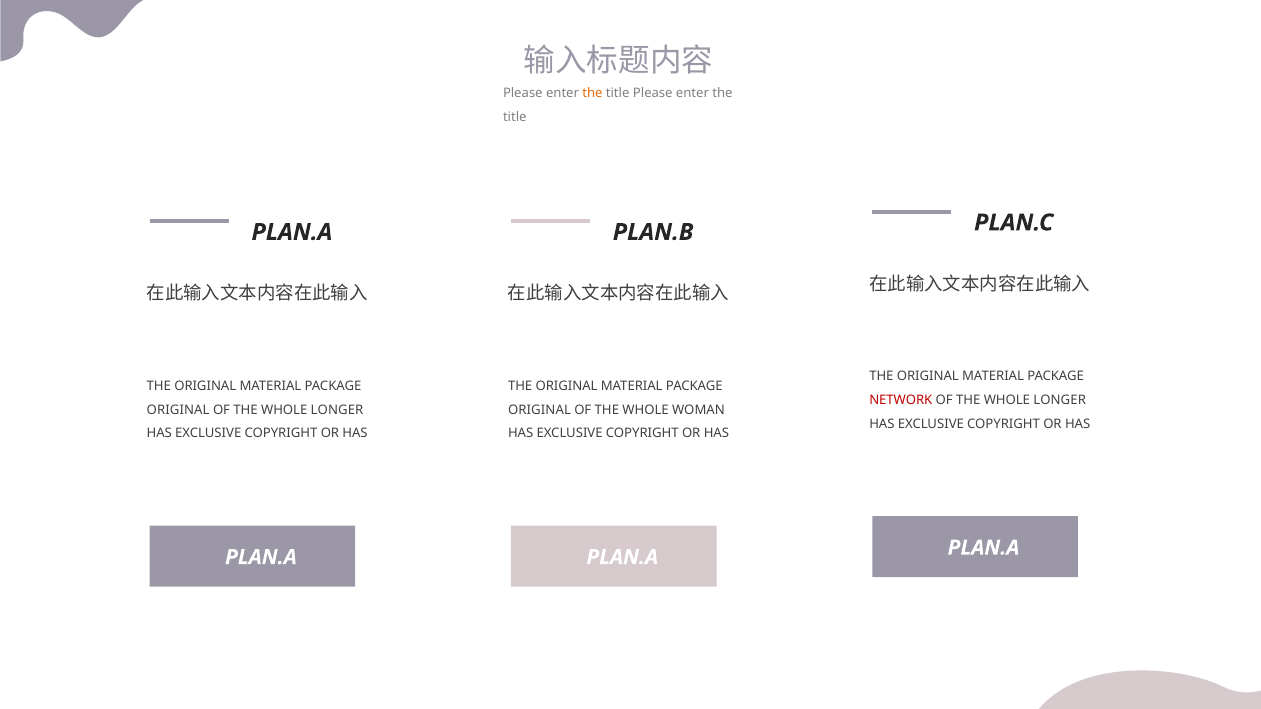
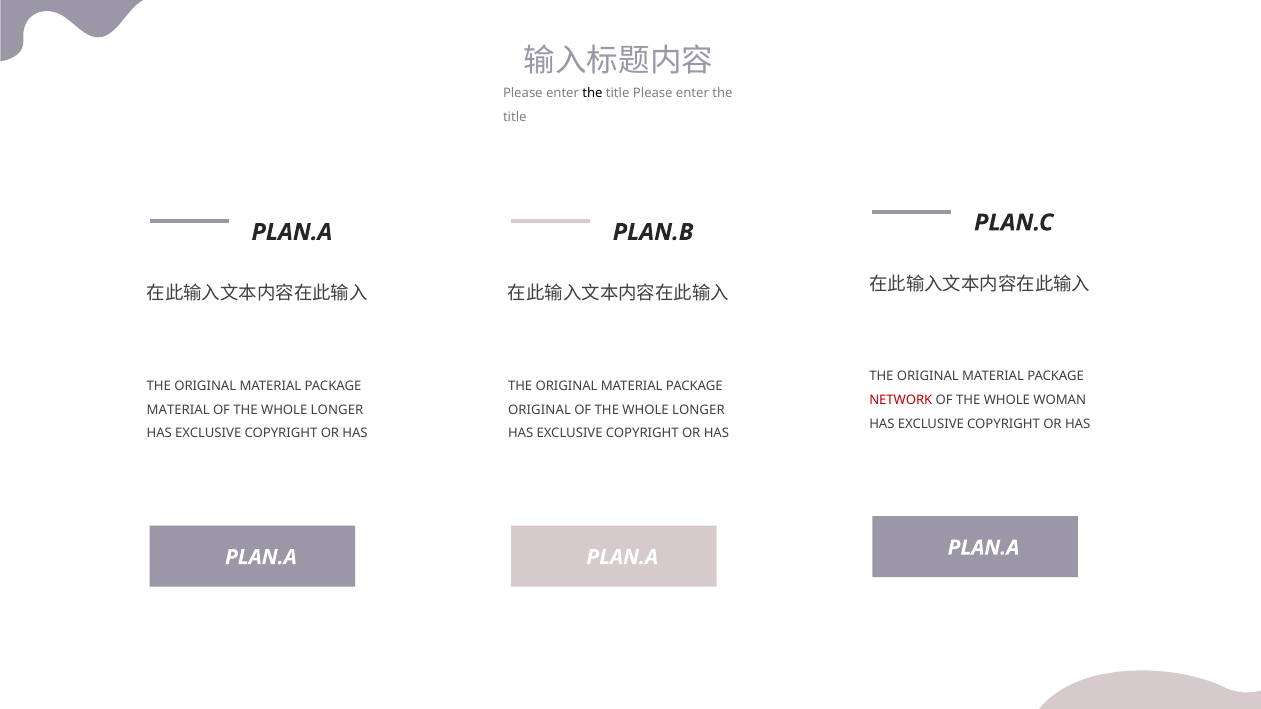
the colour: orange -> black (592, 94)
LONGER: LONGER -> WOMAN (1060, 400)
ORIGINAL: ORIGINAL -> MATERIAL (178, 410)
WOMAN: WOMAN -> LONGER (698, 410)
